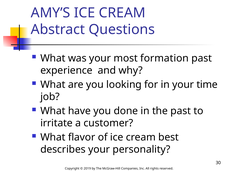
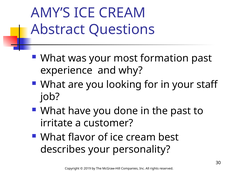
time: time -> staff (207, 85)
